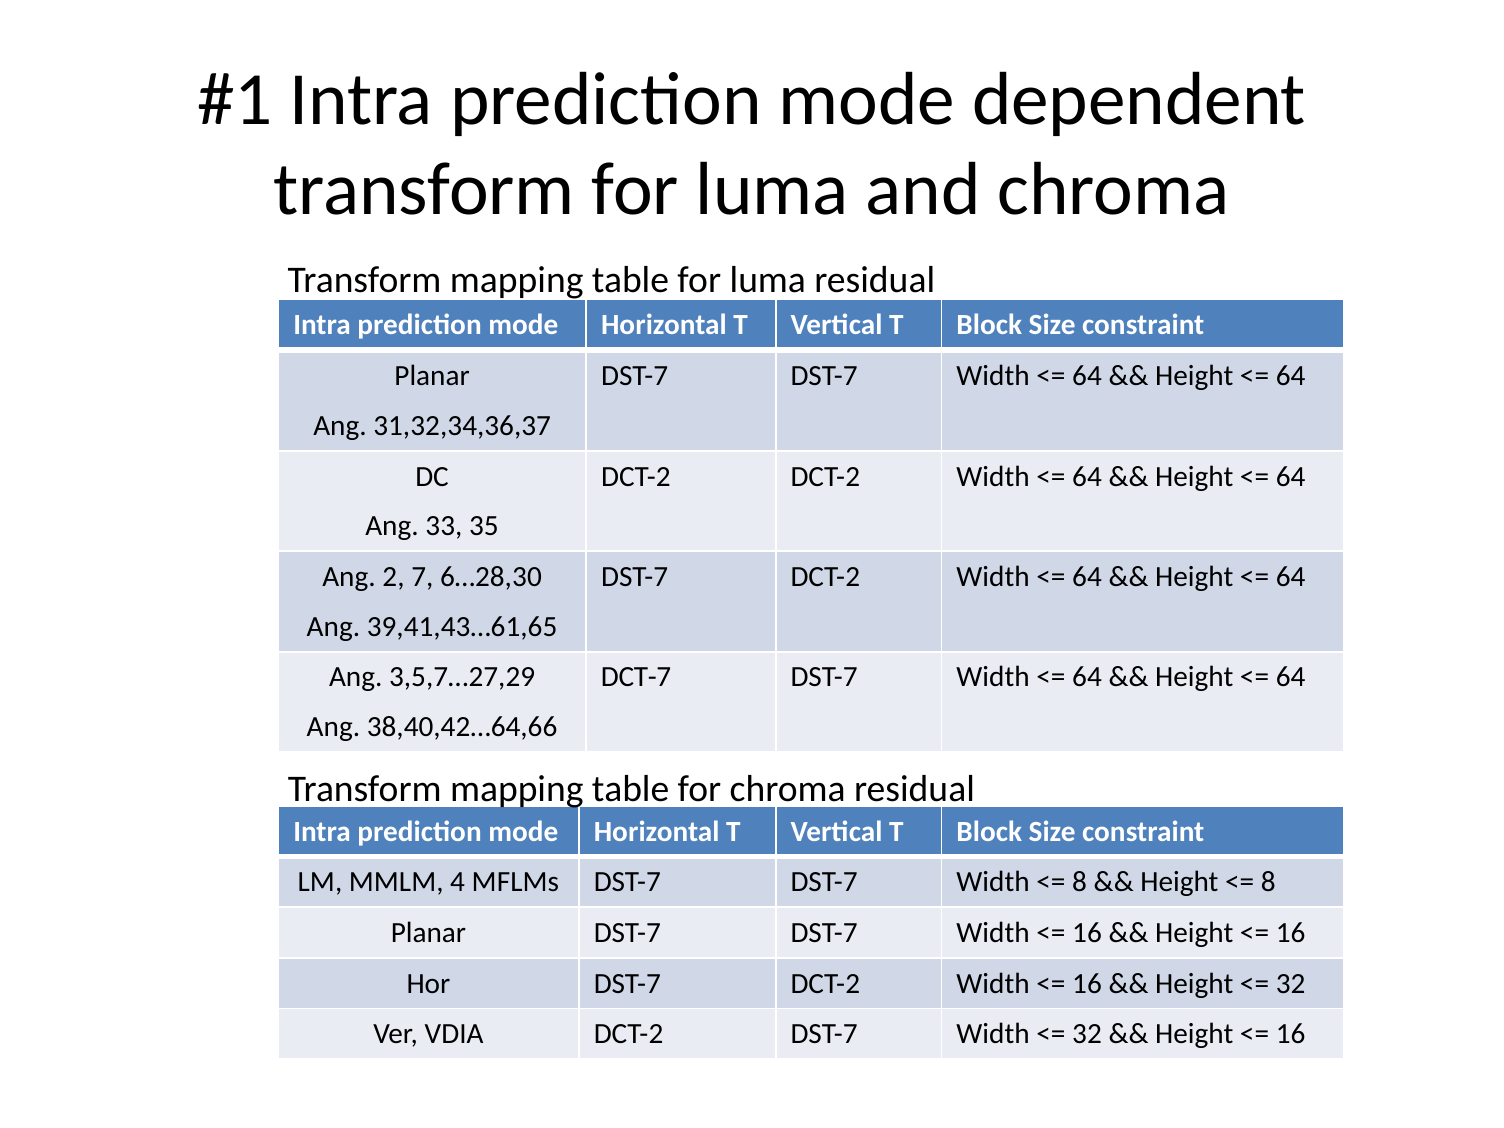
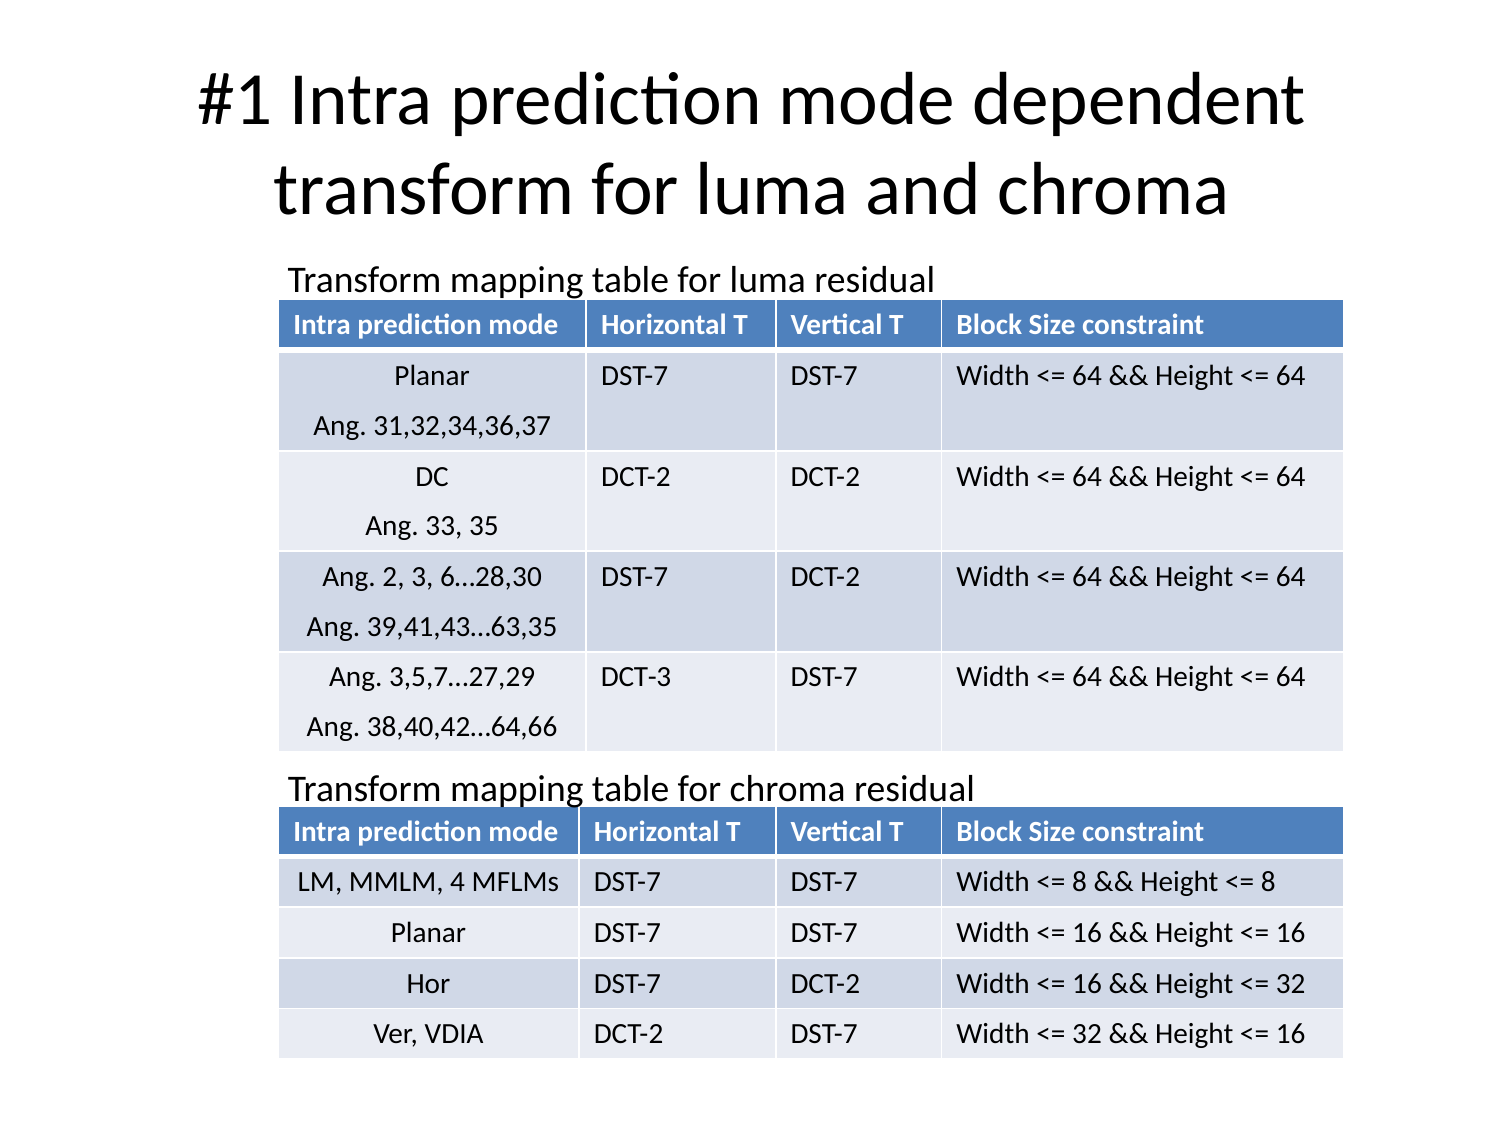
7: 7 -> 3 (422, 577)
39,41,43…61,65: 39,41,43…61,65 -> 39,41,43…63,35 (462, 627)
DCT-7: DCT-7 -> DCT-3 (636, 677)
